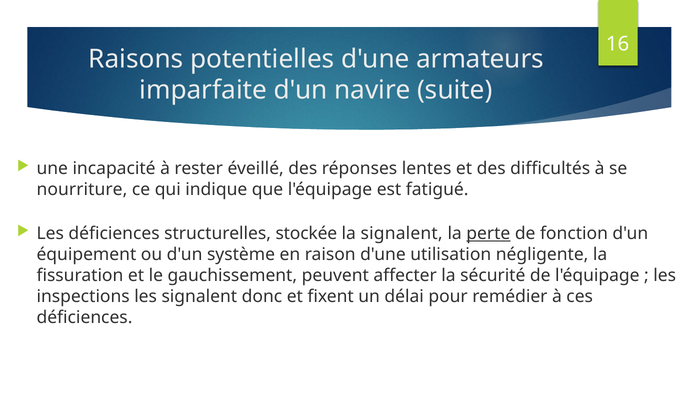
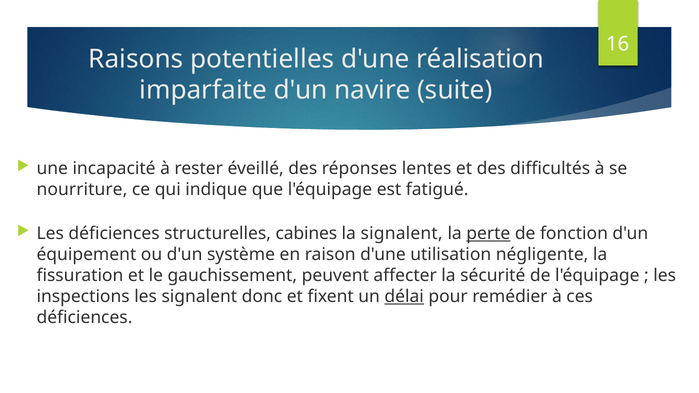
armateurs: armateurs -> réalisation (480, 59)
stockée: stockée -> cabines (306, 234)
délai underline: none -> present (404, 297)
